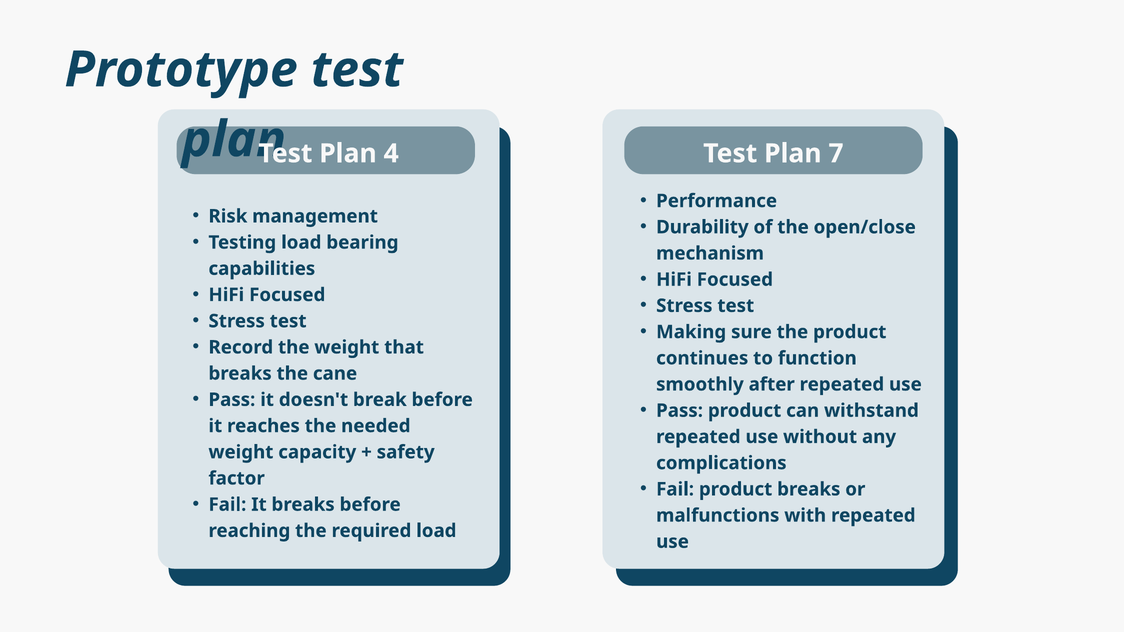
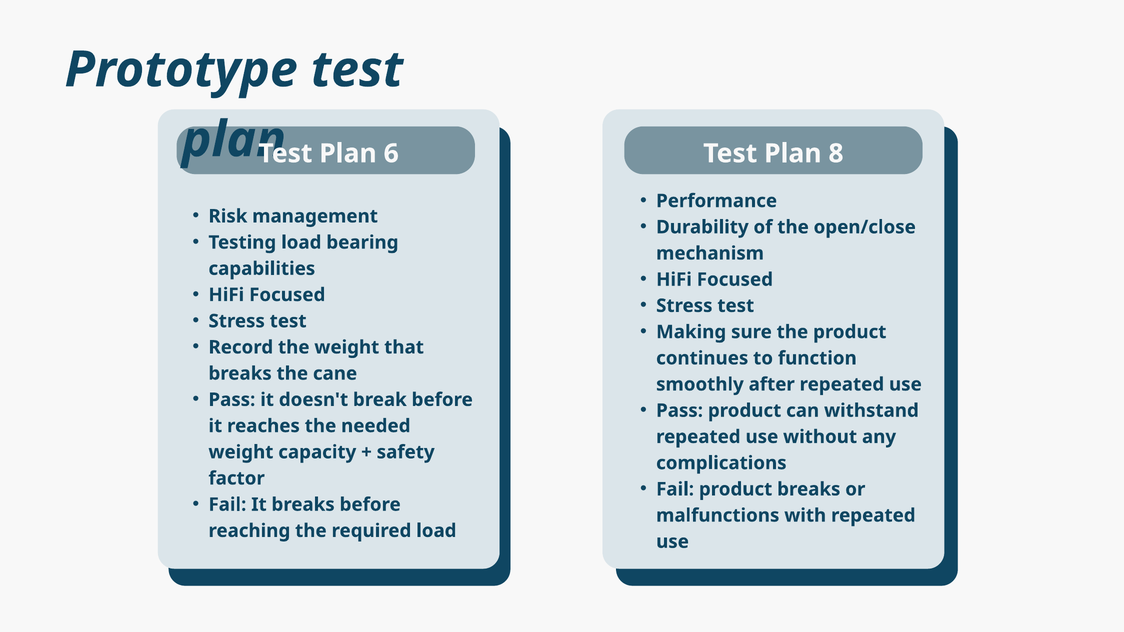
4: 4 -> 6 (391, 154)
7: 7 -> 8 (836, 154)
